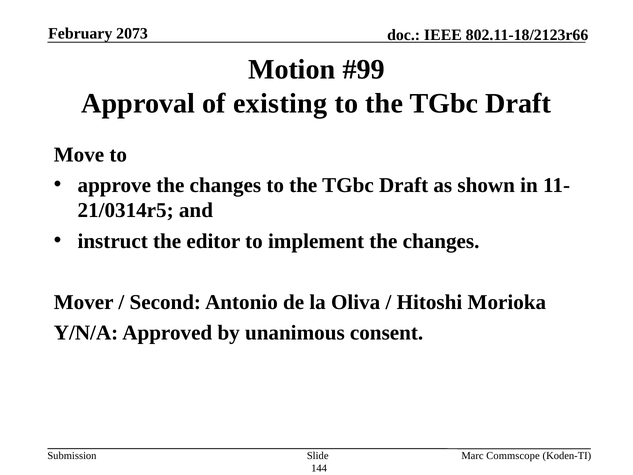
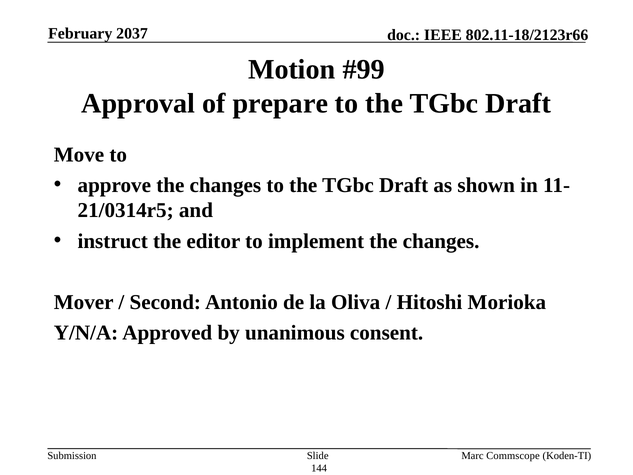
2073: 2073 -> 2037 (132, 34)
existing: existing -> prepare (280, 103)
